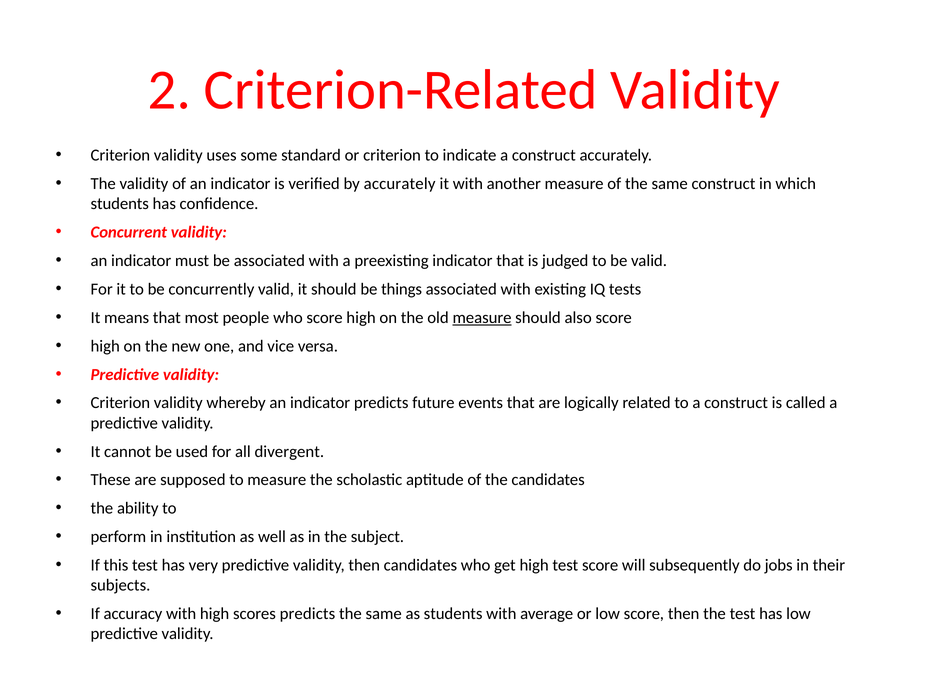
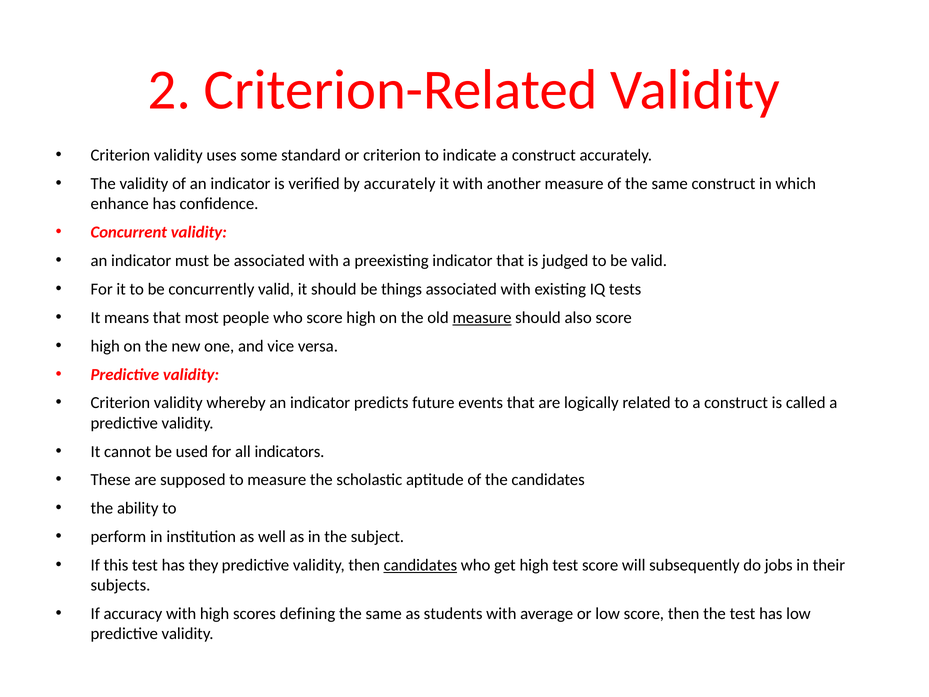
students: students -> enhance (120, 204)
divergent: divergent -> indicators (289, 451)
very: very -> they (203, 565)
candidates underline: none -> present (420, 565)
scores predicts: predicts -> defining (307, 614)
